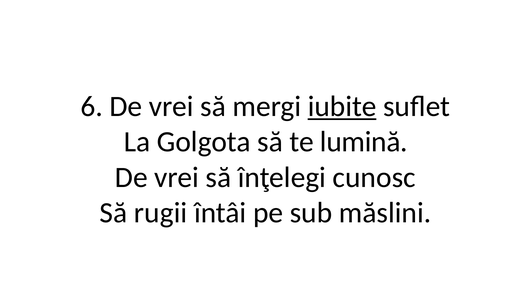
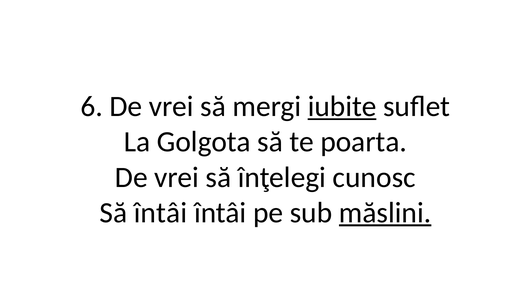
lumină: lumină -> poarta (364, 142)
Să rugii: rugii -> întâi (161, 212)
măslini underline: none -> present (385, 212)
